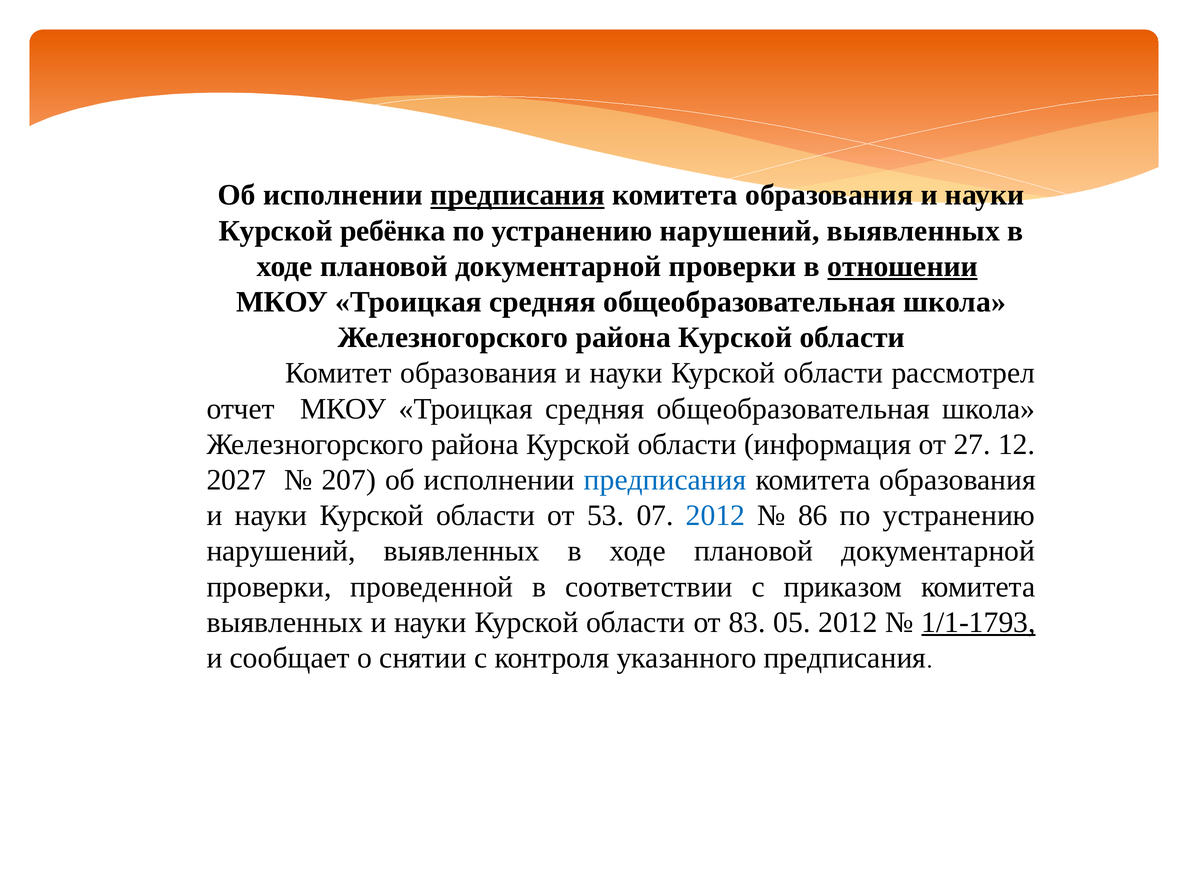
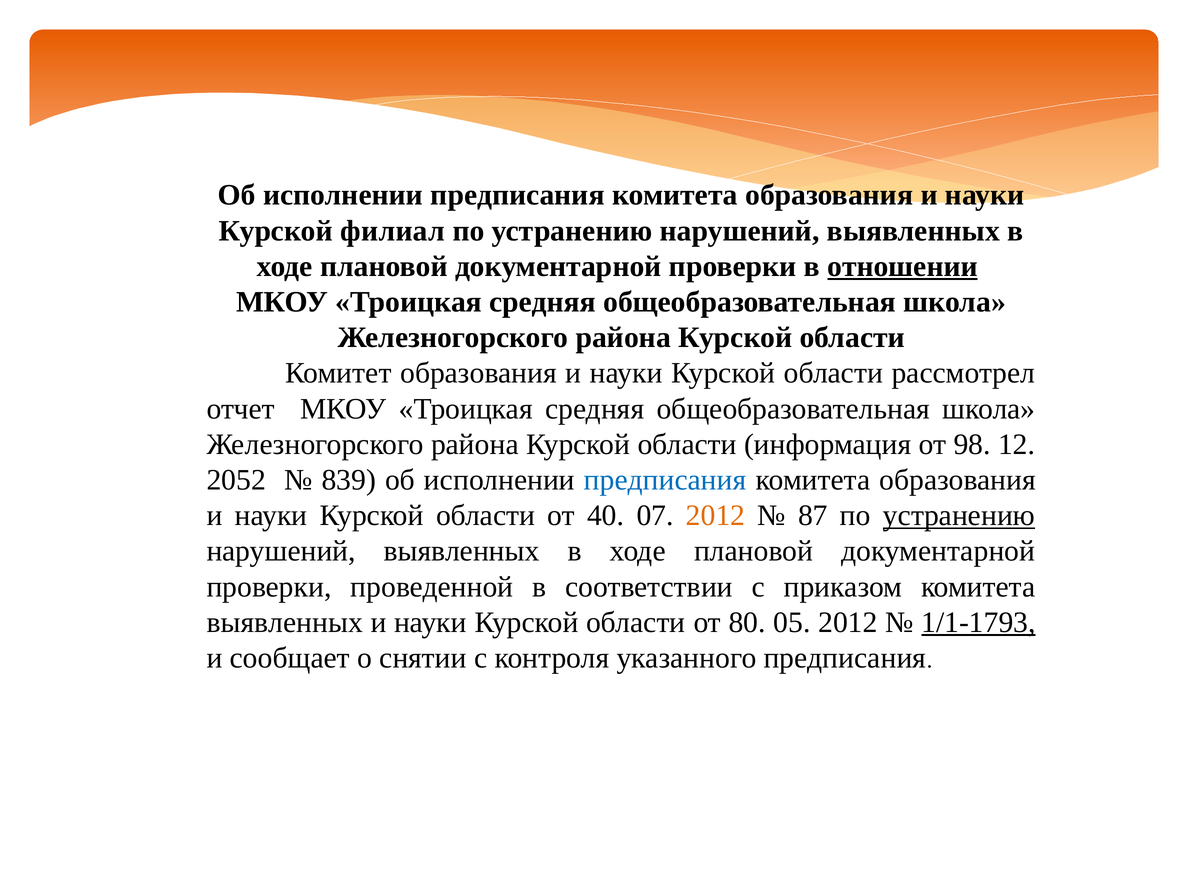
предписания underline: present -> none (518, 195)
ребёнка: ребёнка -> филиал (393, 231)
27: 27 -> 98 (972, 444)
2027: 2027 -> 2052 (236, 480)
207: 207 -> 839 (349, 480)
53: 53 -> 40 (606, 516)
2012 colour: blue -> orange (716, 516)
86: 86 -> 87 (813, 516)
устранению underline: none -> present (959, 516)
83: 83 -> 80 (747, 623)
